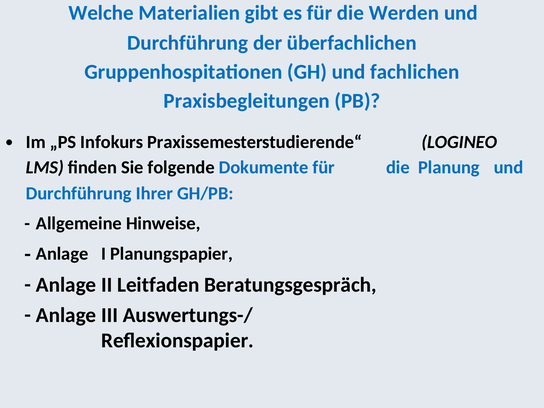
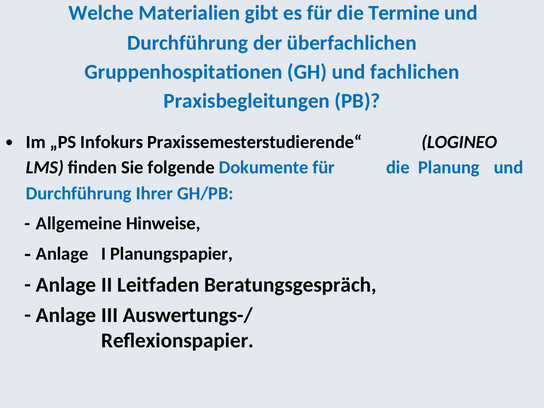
Werden: Werden -> Termine (404, 13)
